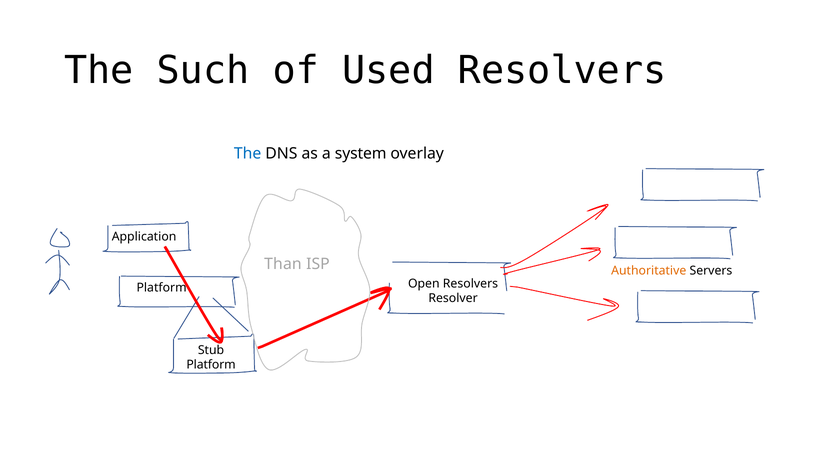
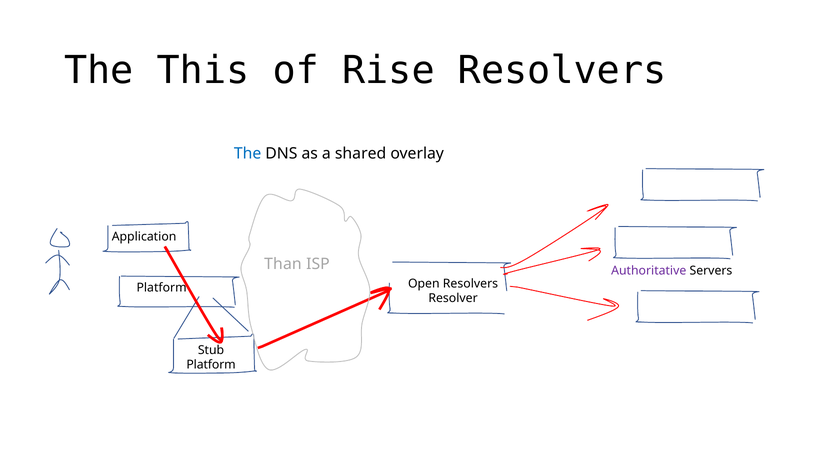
Such: Such -> This (203, 71)
Used: Used -> Rise (388, 71)
system: system -> shared (361, 153)
Authoritative colour: orange -> purple (649, 270)
